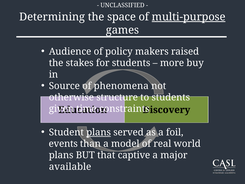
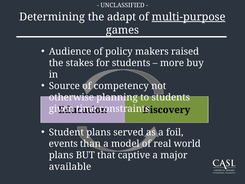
space: space -> adapt (122, 17)
phenomena: phenomena -> competency (121, 86)
structure: structure -> planning (117, 97)
plans underline: present -> none (99, 132)
